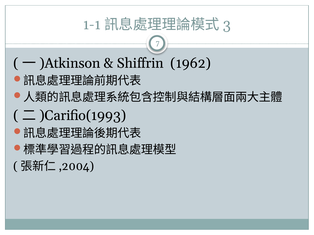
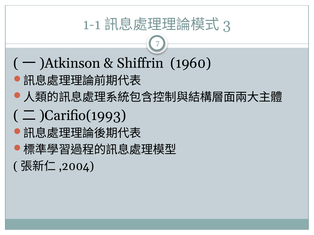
1962: 1962 -> 1960 (191, 63)
